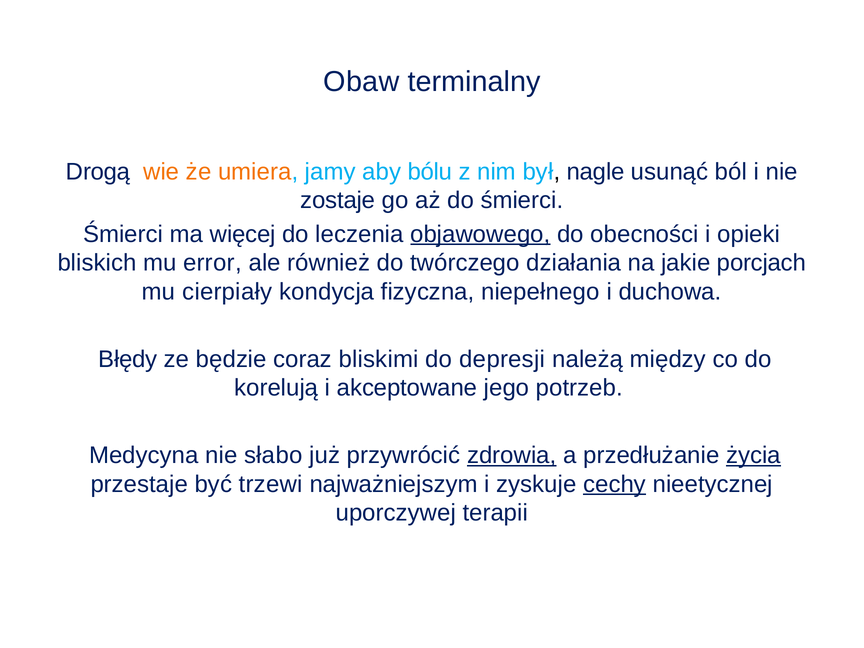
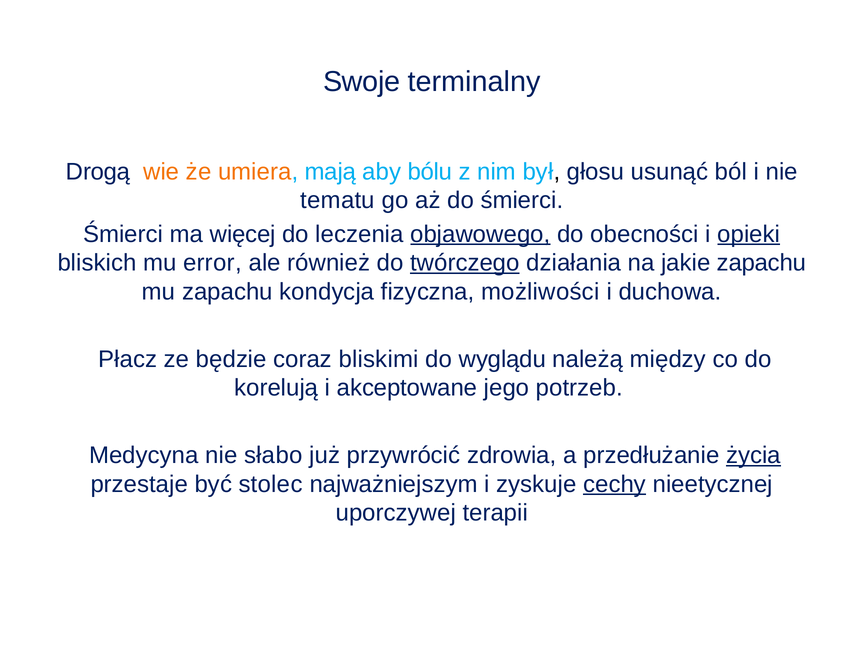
Obaw: Obaw -> Swoje (362, 82)
jamy: jamy -> mają (330, 172)
nagle: nagle -> głosu (595, 172)
zostaje: zostaje -> tematu (338, 200)
opieki underline: none -> present (749, 234)
twórczego underline: none -> present (465, 263)
jakie porcjach: porcjach -> zapachu (761, 263)
mu cierpiały: cierpiały -> zapachu (227, 292)
niepełnego: niepełnego -> możliwości (540, 292)
Błędy: Błędy -> Płacz (128, 359)
depresji: depresji -> wyglądu (502, 359)
zdrowia underline: present -> none (512, 455)
trzewi: trzewi -> stolec (271, 484)
